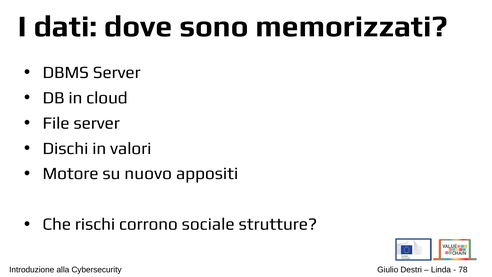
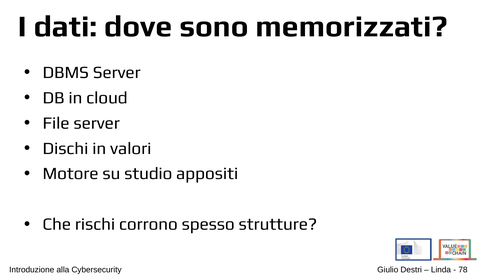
nuovo: nuovo -> studio (148, 174)
sociale: sociale -> spesso (208, 224)
